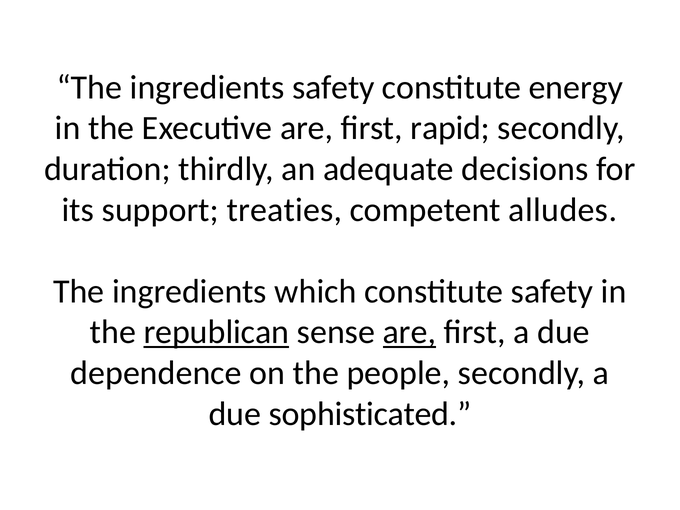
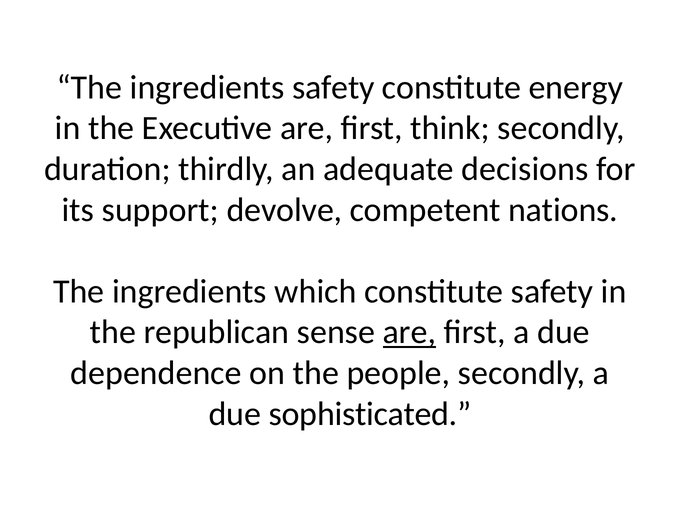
rapid: rapid -> think (450, 128)
treaties: treaties -> devolve (284, 210)
alludes: alludes -> nations (563, 210)
republican underline: present -> none (216, 332)
